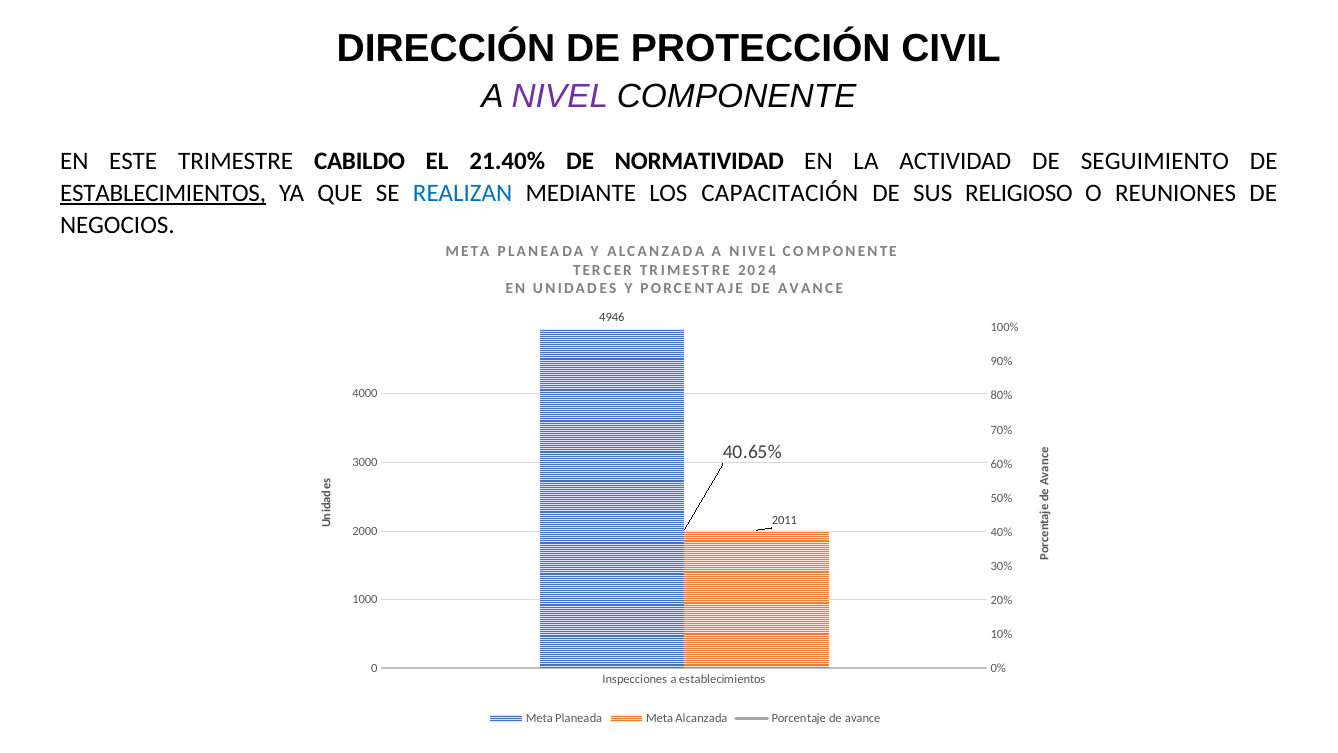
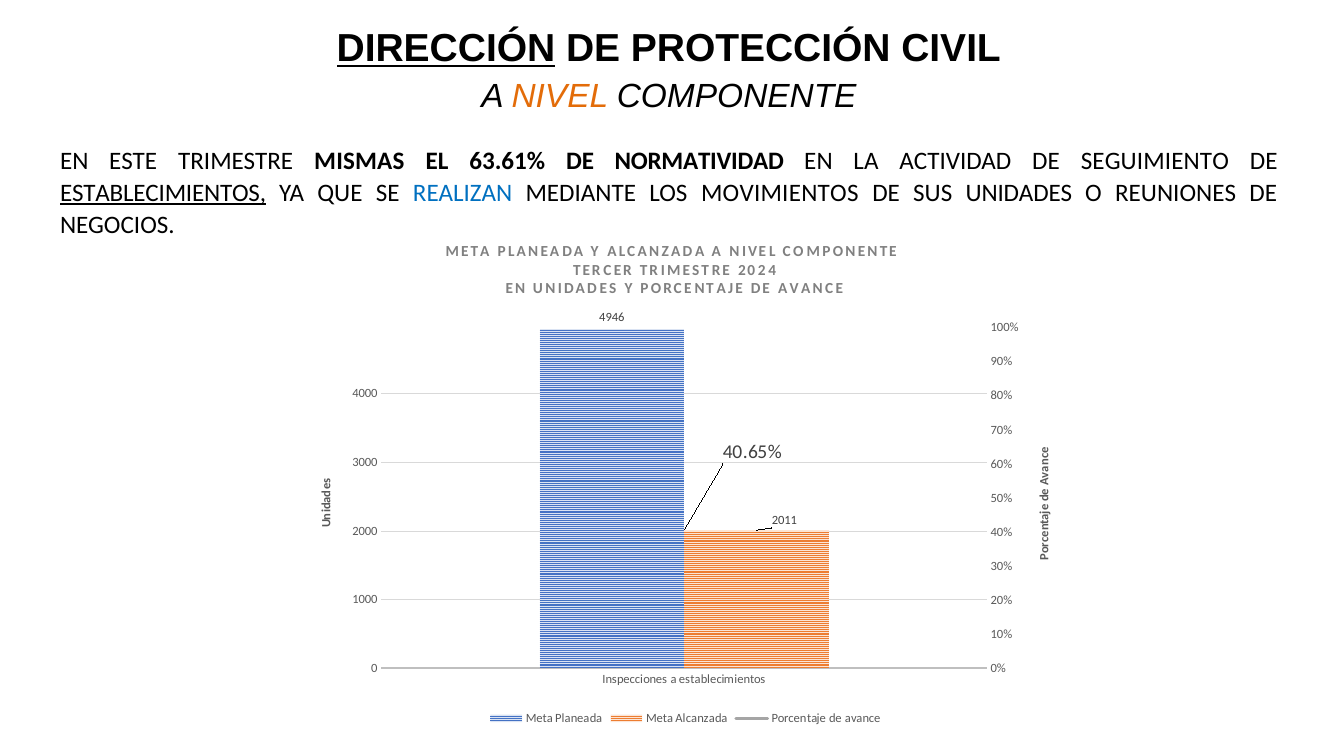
DIRECCIÓN underline: none -> present (446, 49)
NIVEL colour: purple -> orange (560, 97)
CABILDO: CABILDO -> MISMAS (359, 161)
21.40%: 21.40% -> 63.61% (507, 161)
CAPACITACIÓN: CAPACITACIÓN -> MOVIMIENTOS (780, 193)
SUS RELIGIOSO: RELIGIOSO -> UNIDADES (1019, 193)
